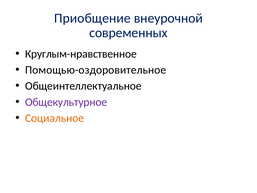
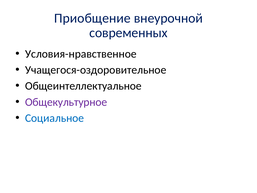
Круглым-нравственное: Круглым-нравственное -> Условия-нравственное (81, 54)
Помощью-оздоровительное: Помощью-оздоровительное -> Учащегося-оздоровительное (96, 70)
Социальное colour: orange -> blue (55, 118)
